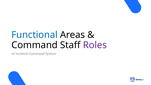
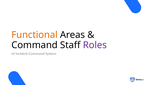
Functional colour: blue -> orange (35, 35)
